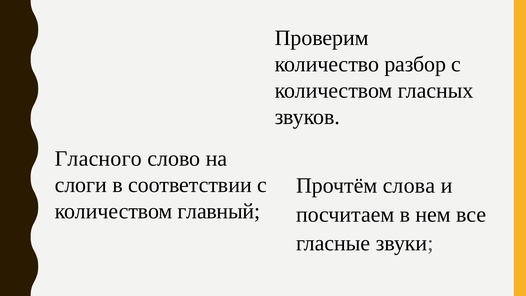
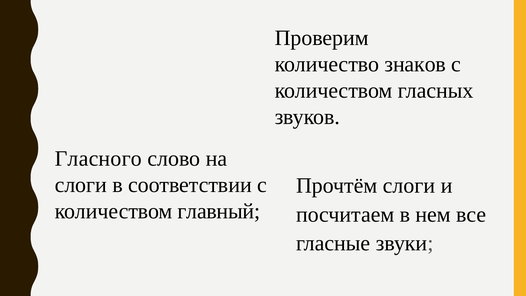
разбор: разбор -> знаков (415, 64)
Прочтём слова: слова -> слоги (409, 185)
